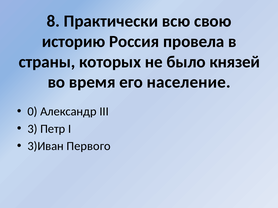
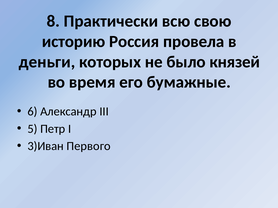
страны: страны -> деньги (47, 62)
население: население -> бумажные (189, 82)
0: 0 -> 6 (32, 112)
3: 3 -> 5 (32, 129)
